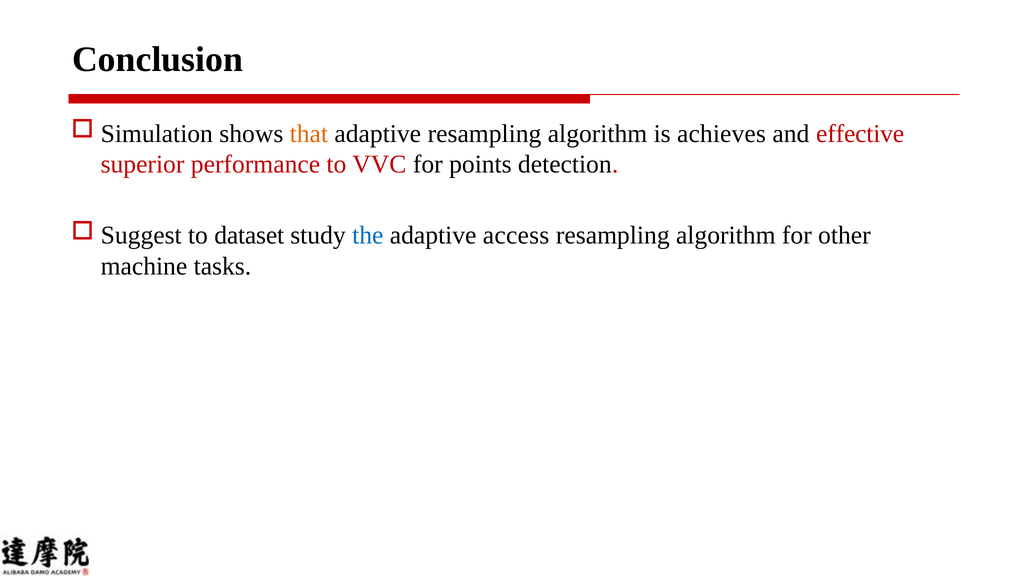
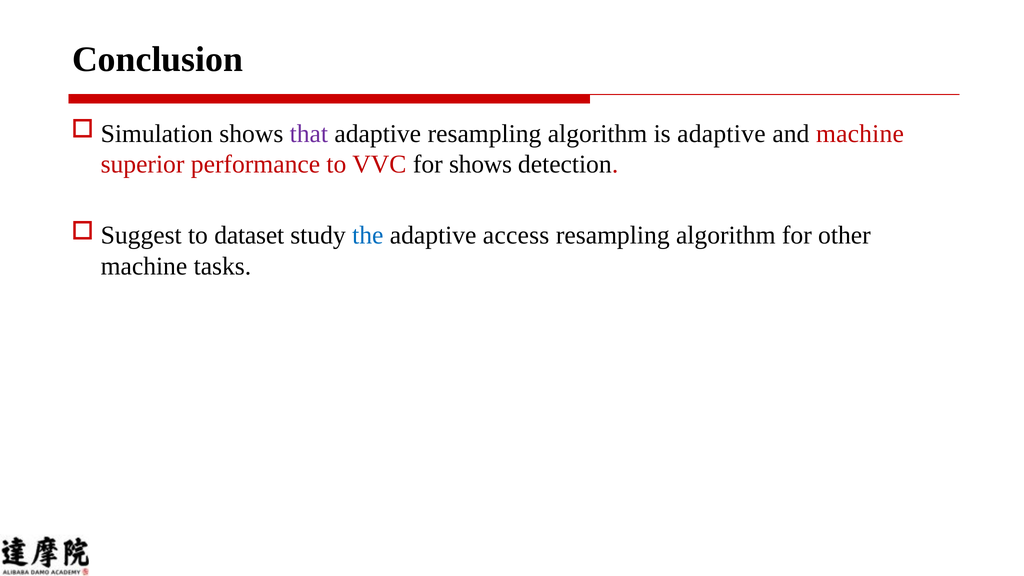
that colour: orange -> purple (309, 134)
is achieves: achieves -> adaptive (721, 134)
and effective: effective -> machine (860, 134)
for points: points -> shows (481, 164)
